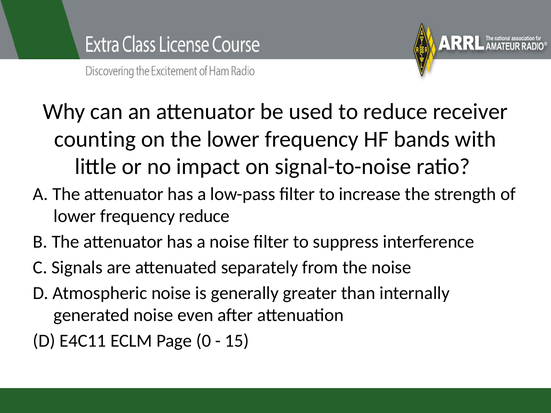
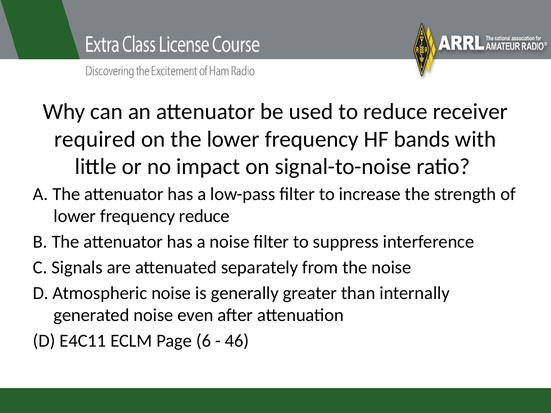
counting: counting -> required (95, 139)
0: 0 -> 6 (204, 341)
15: 15 -> 46 (237, 341)
